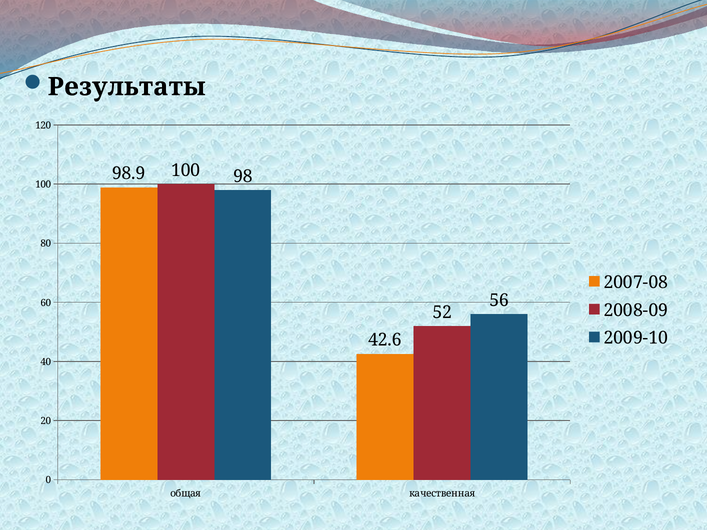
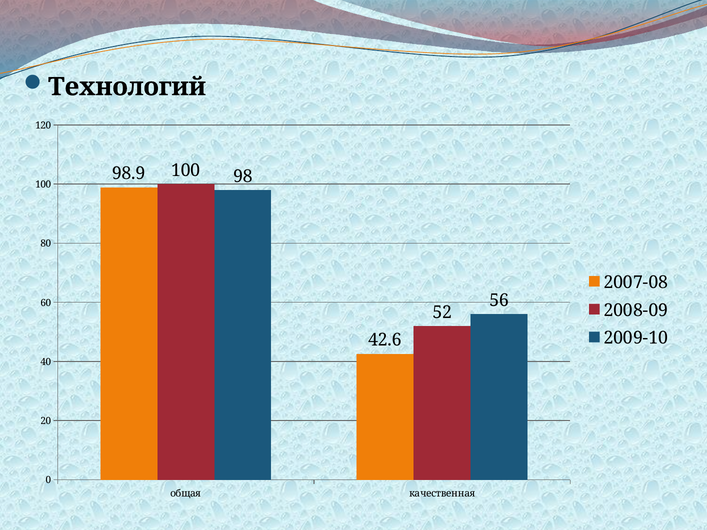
Результаты: Результаты -> Технологий (127, 87)
